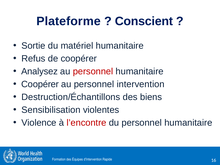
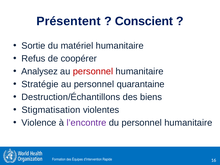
Plateforme: Plateforme -> Présentent (69, 21)
Coopérer: Coopérer -> Stratégie (40, 84)
intervention: intervention -> quarantaine (141, 84)
Sensibilisation: Sensibilisation -> Stigmatisation (51, 110)
l’encontre colour: red -> purple (86, 123)
